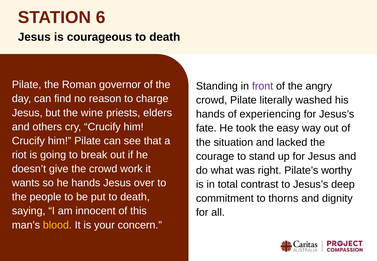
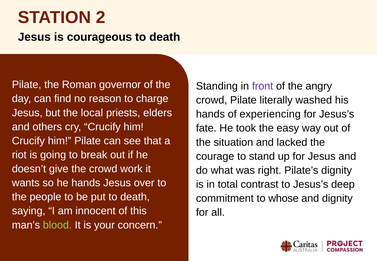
6: 6 -> 2 (101, 17)
wine: wine -> local (92, 113)
Pilate’s worthy: worthy -> dignity (337, 170)
thorns: thorns -> whose (283, 198)
blood colour: yellow -> light green (57, 225)
